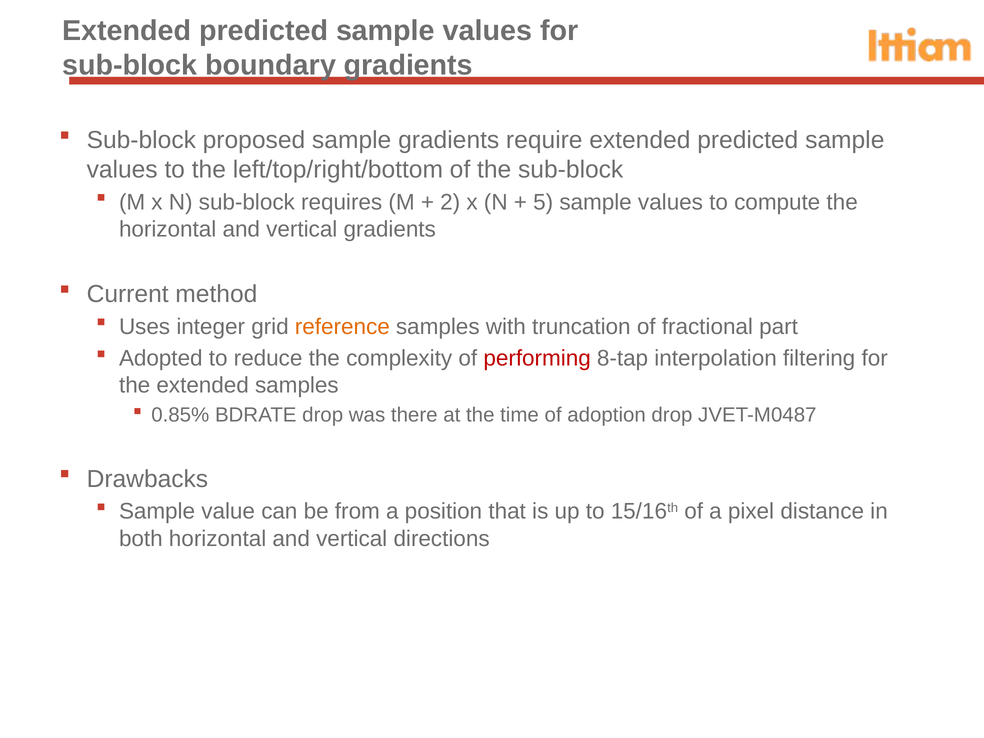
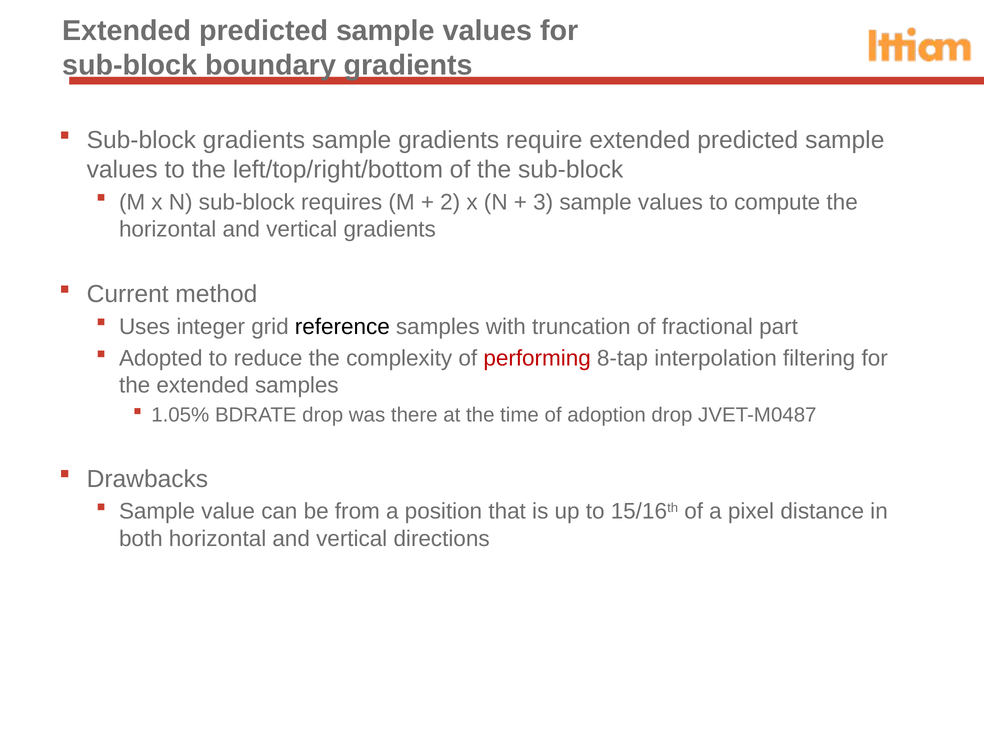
Sub-block proposed: proposed -> gradients (254, 140)
5: 5 -> 3 (543, 202)
reference colour: orange -> black (342, 327)
0.85%: 0.85% -> 1.05% (180, 415)
